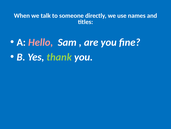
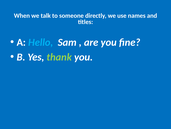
Hello colour: pink -> light blue (41, 42)
